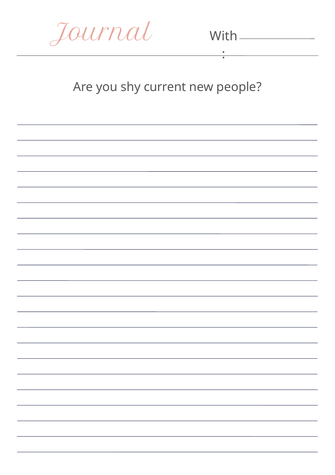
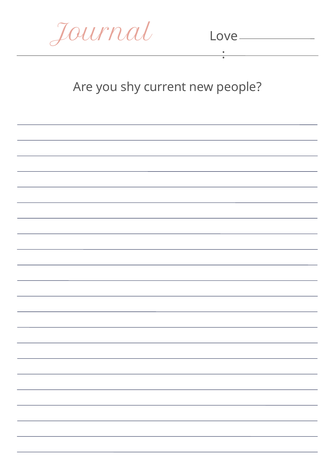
With: With -> Love (224, 36)
